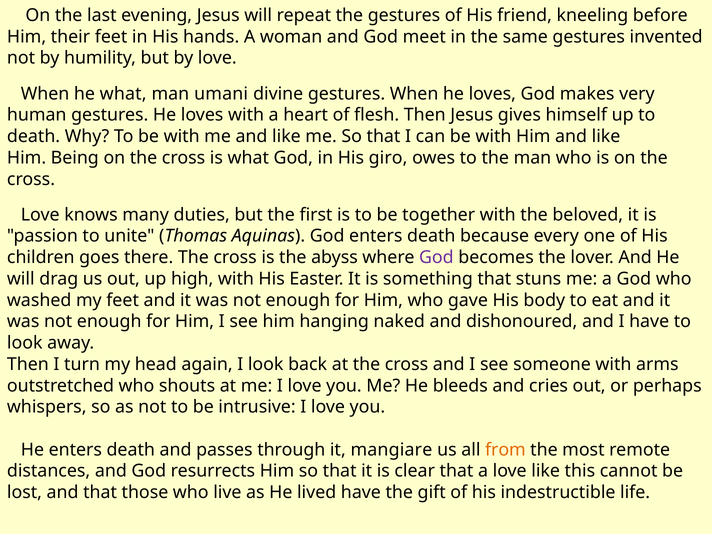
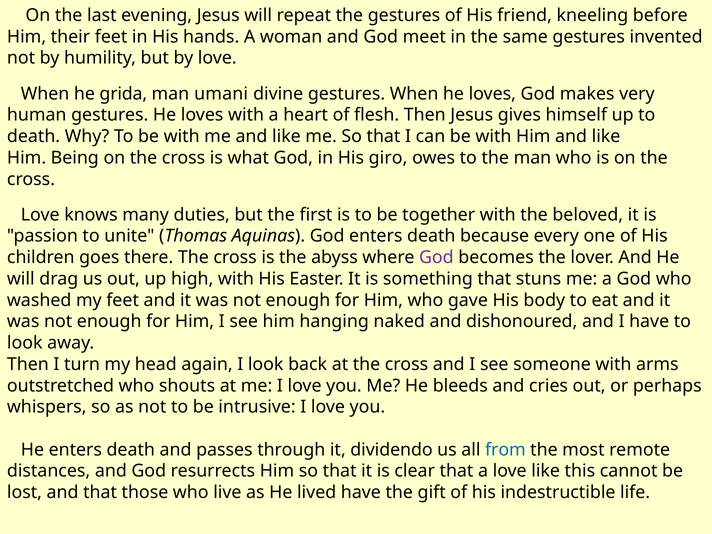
he what: what -> grida (123, 94)
mangiare: mangiare -> dividendo (392, 450)
from colour: orange -> blue (505, 450)
